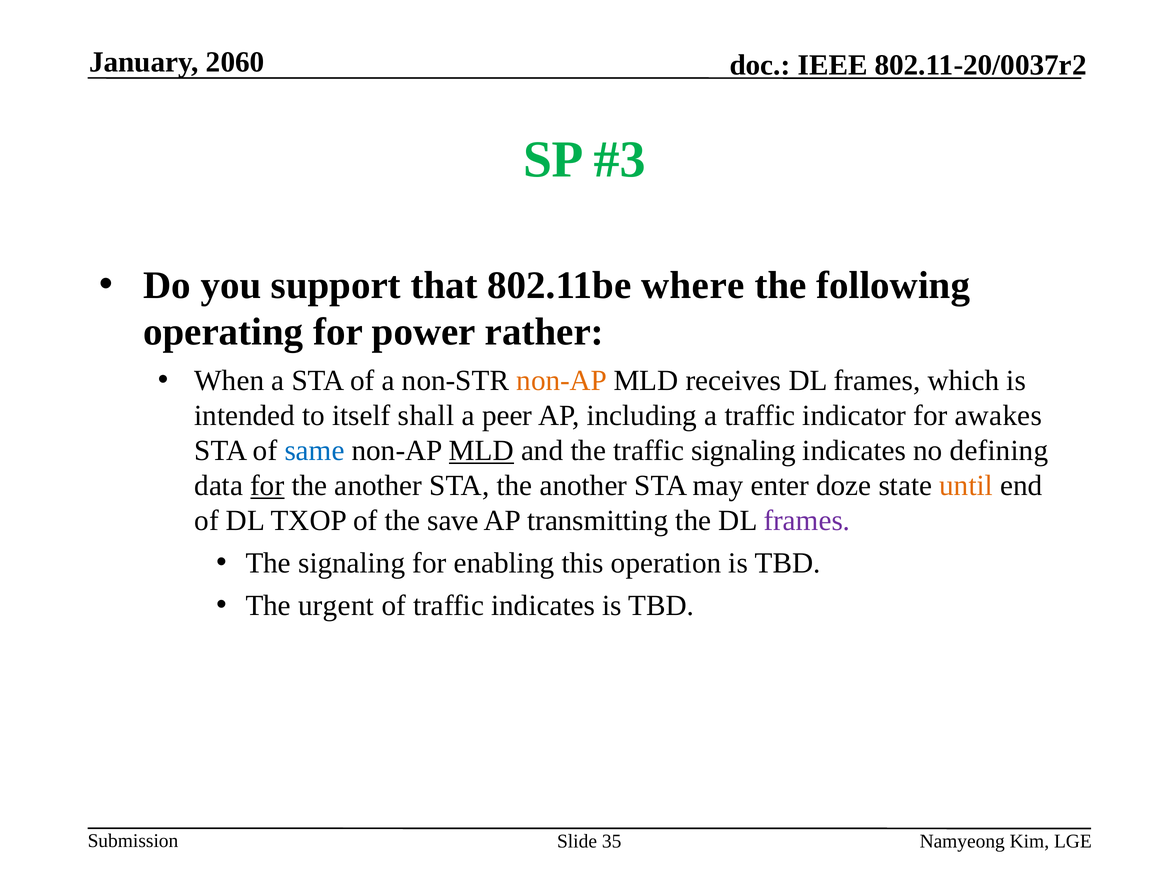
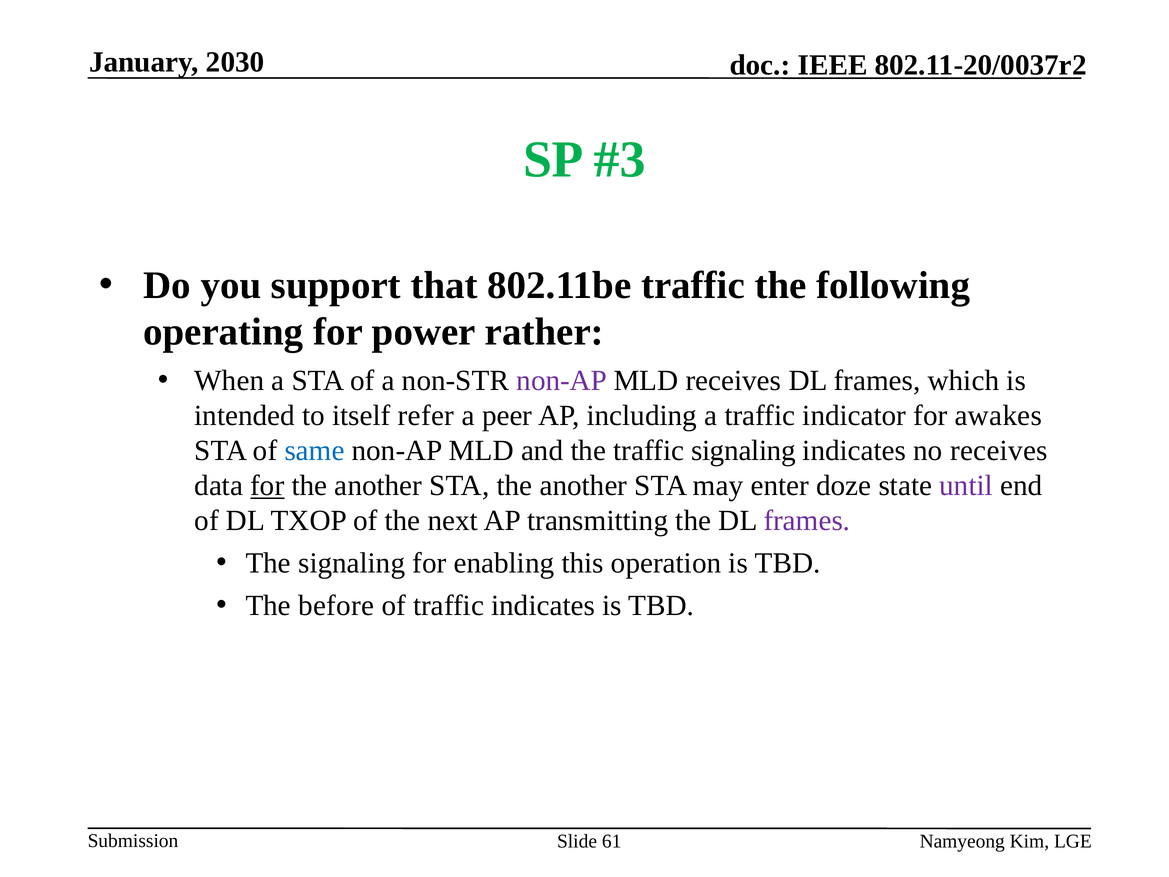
2060: 2060 -> 2030 (235, 62)
802.11be where: where -> traffic (693, 285)
non-AP colour: orange -> purple (562, 380)
shall: shall -> refer (426, 415)
MLD underline: present -> none (481, 451)
no defining: defining -> receives (999, 451)
until colour: orange -> purple (966, 486)
save: save -> next (453, 521)
urgent: urgent -> before (336, 605)
35: 35 -> 61 (612, 841)
